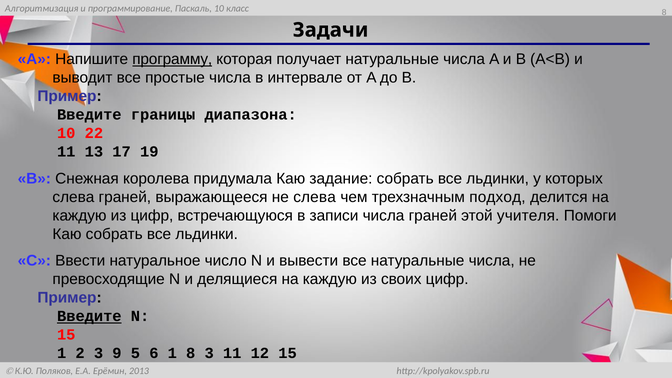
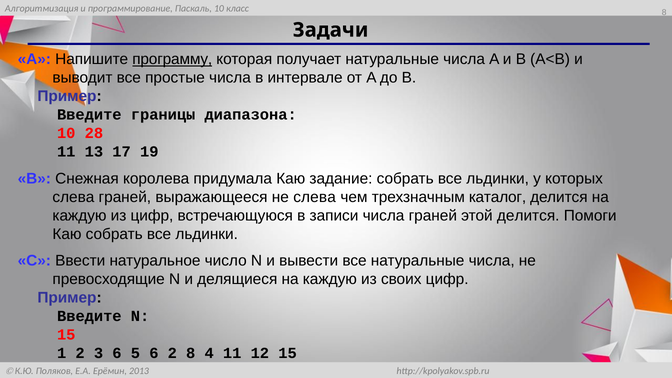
22: 22 -> 28 (94, 133)
подход: подход -> каталог (498, 197)
этой учителя: учителя -> делится (528, 216)
Введите underline: present -> none (89, 316)
3 9: 9 -> 6 (117, 353)
6 1: 1 -> 2 (172, 353)
8 3: 3 -> 4 (209, 353)
